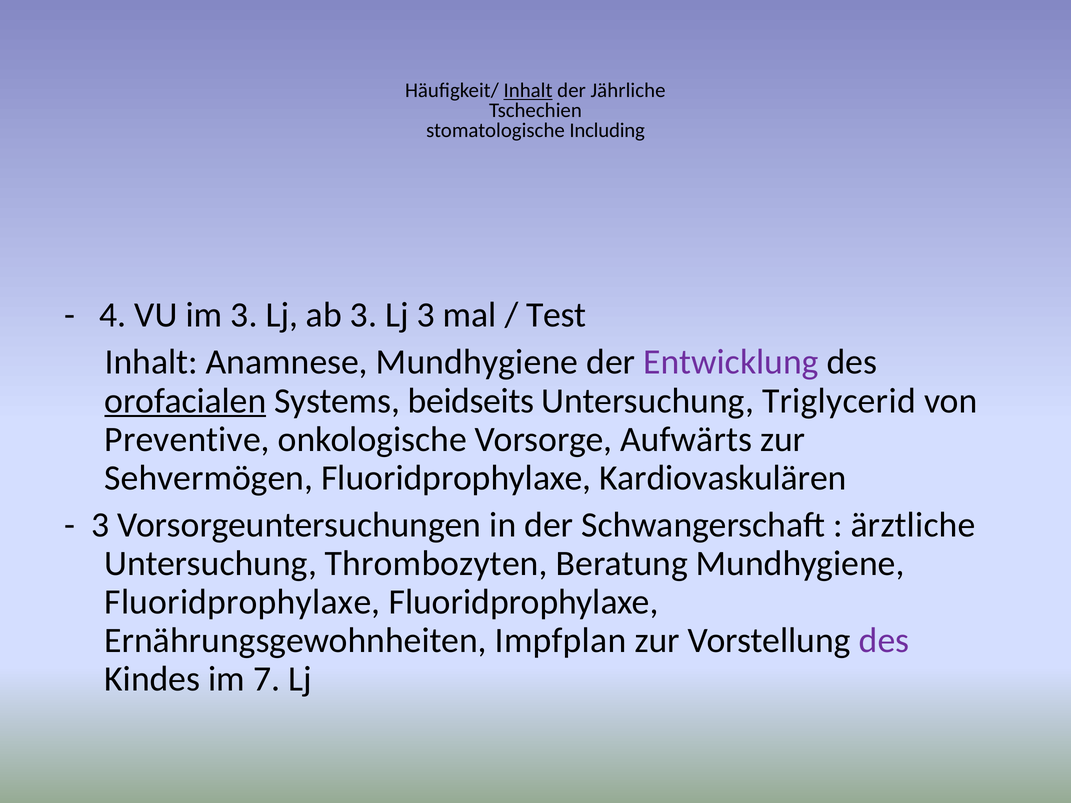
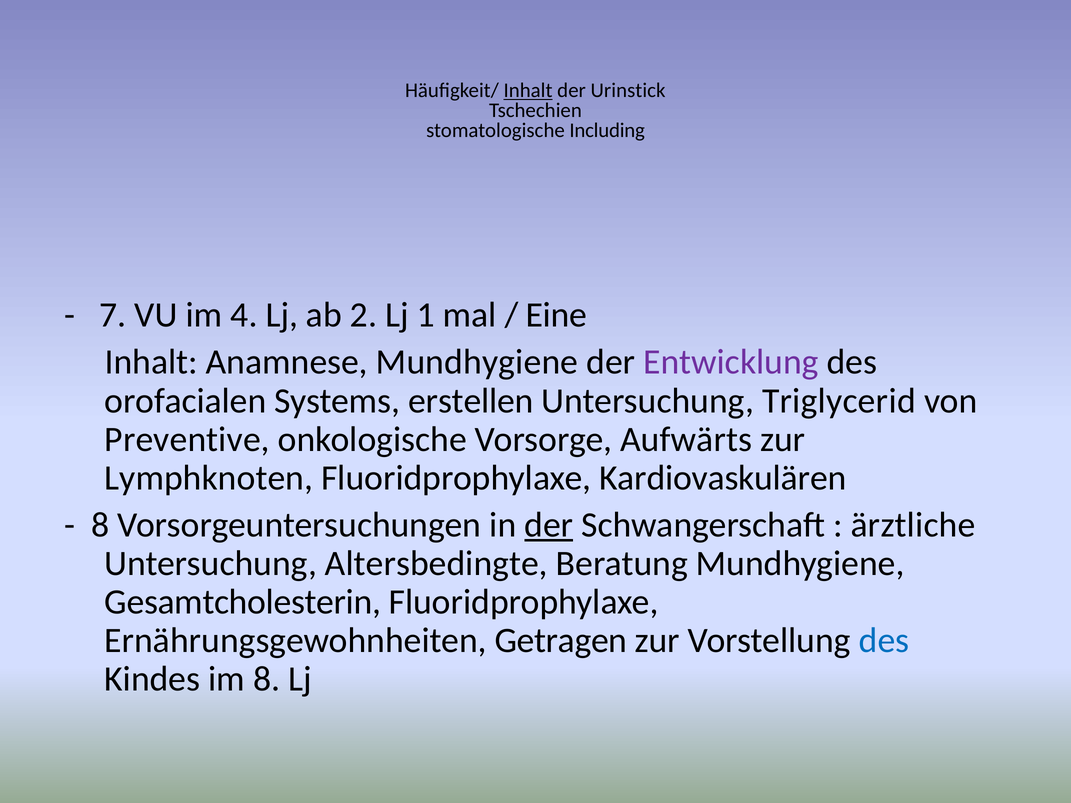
Jährliche: Jährliche -> Urinstick (628, 91)
4: 4 -> 7 (113, 315)
im 3: 3 -> 4 (244, 315)
ab 3: 3 -> 2 (363, 315)
Lj 3: 3 -> 1 (426, 315)
Test: Test -> Eine (556, 315)
orofacialen underline: present -> none (185, 401)
beidseits: beidseits -> erstellen (471, 401)
Sehvermögen: Sehvermögen -> Lymphknoten (209, 478)
3: 3 -> 8 (100, 525)
der underline: none -> present (549, 525)
Thrombozyten: Thrombozyten -> Altersbedingte (436, 564)
Fluoridprophylaxe: Fluoridprophylaxe -> Gesamtcholesterin (243, 602)
Impfplan: Impfplan -> Getragen (561, 641)
des colour: purple -> blue (884, 641)
im 7: 7 -> 8 (267, 679)
